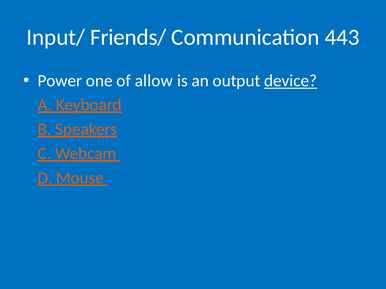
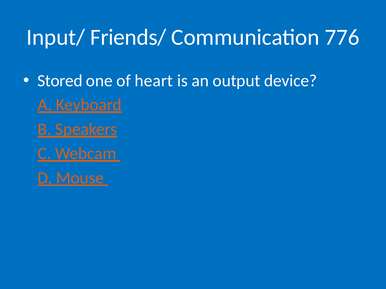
443: 443 -> 776 (342, 37)
Power: Power -> Stored (60, 81)
allow: allow -> heart (154, 81)
device underline: present -> none (291, 81)
